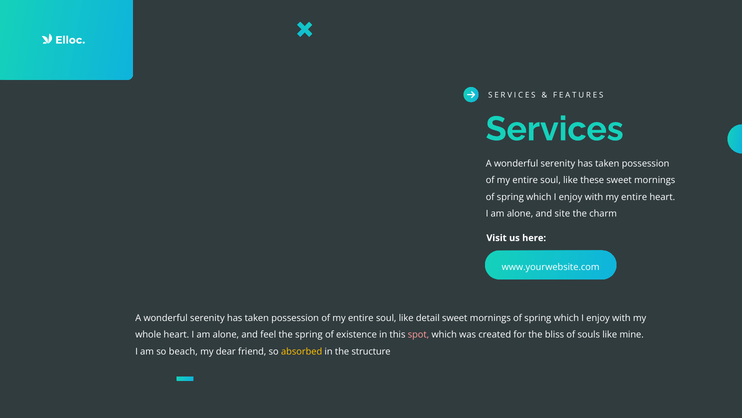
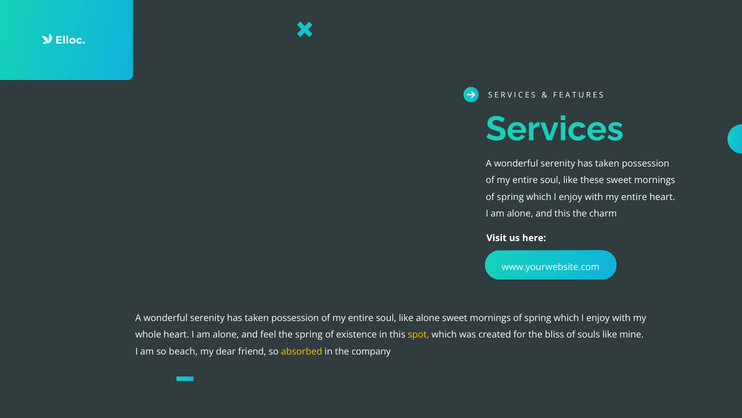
and site: site -> this (562, 213)
like detail: detail -> alone (428, 318)
spot colour: pink -> yellow (418, 334)
structure: structure -> company (371, 351)
